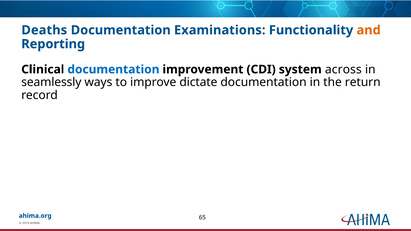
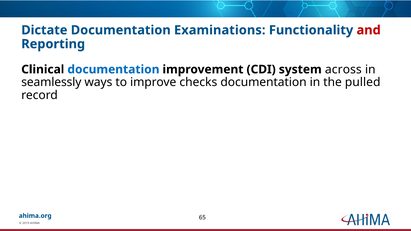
Deaths: Deaths -> Dictate (44, 30)
and colour: orange -> red (369, 30)
dictate: dictate -> checks (198, 82)
return: return -> pulled (363, 82)
